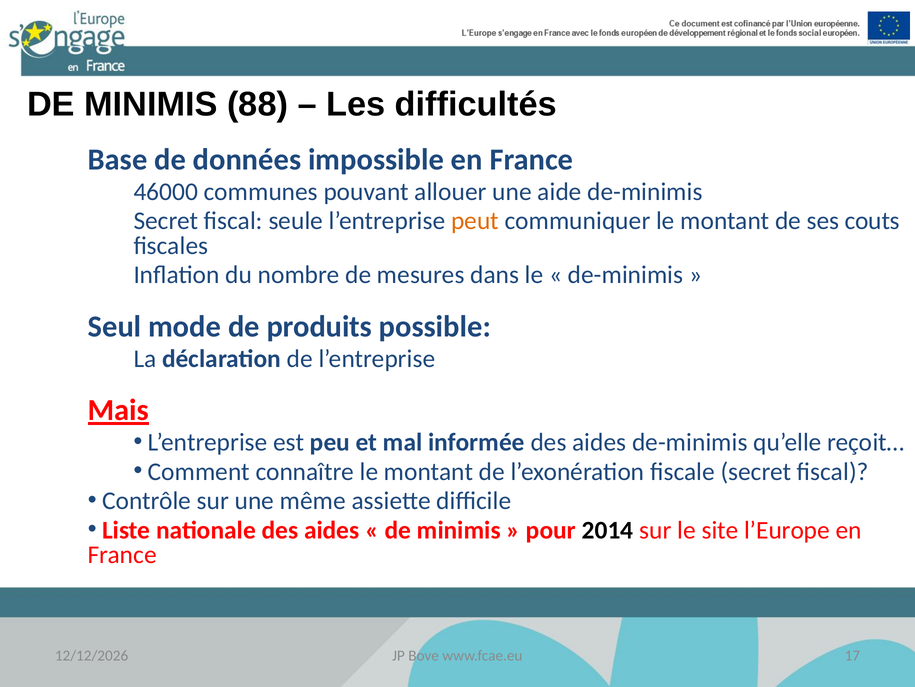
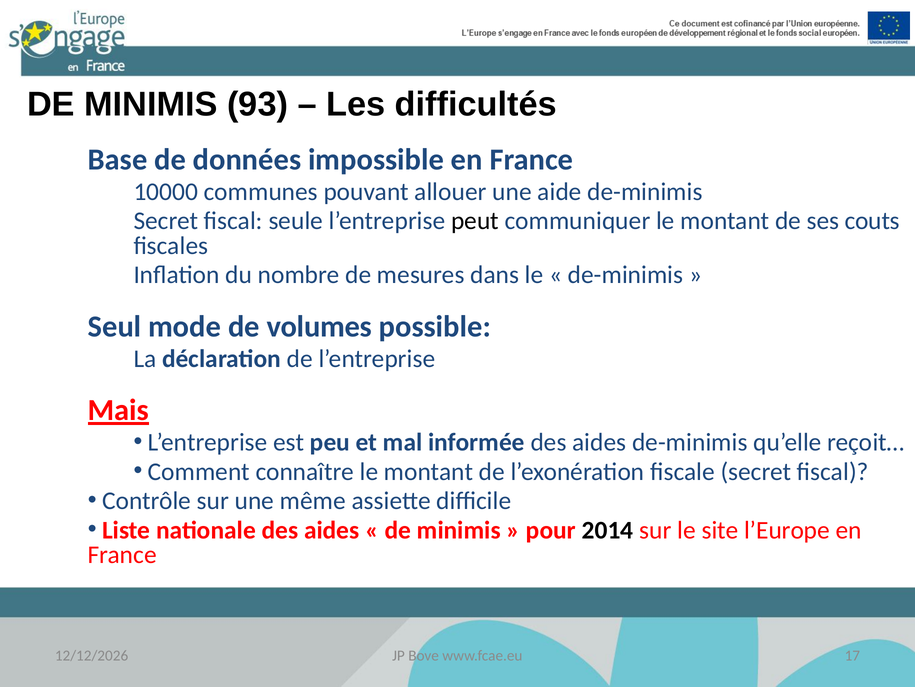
88: 88 -> 93 (258, 104)
46000: 46000 -> 10000 (166, 192)
peut colour: orange -> black (475, 221)
produits: produits -> volumes (319, 326)
